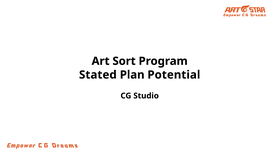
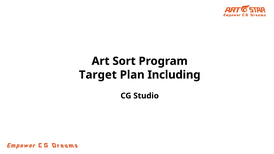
Stated: Stated -> Target (98, 75)
Potential: Potential -> Including (174, 75)
